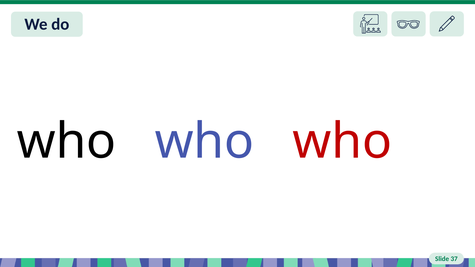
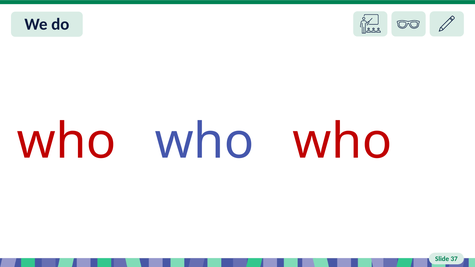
who colour: black -> red (67, 142)
